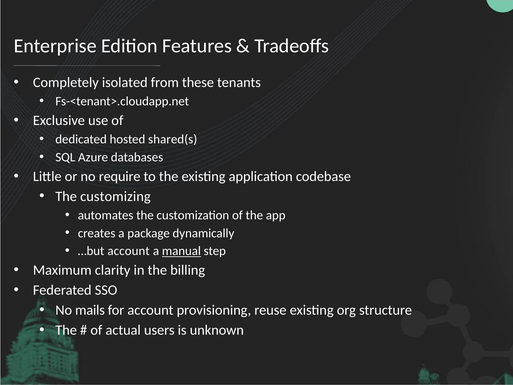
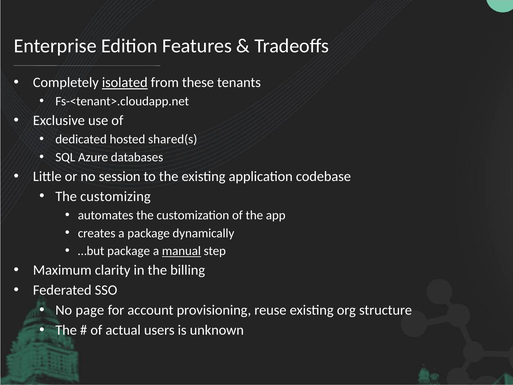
isolated underline: none -> present (125, 83)
require: require -> session (120, 176)
…but account: account -> package (129, 251)
mails: mails -> page (90, 310)
